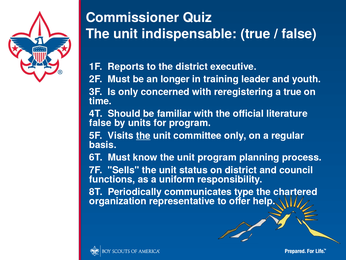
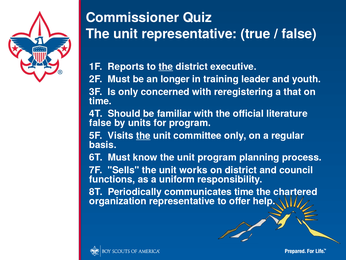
unit indispensable: indispensable -> representative (189, 34)
the underline: none -> present (166, 67)
a true: true -> that (292, 92)
status: status -> works (193, 170)
communicates type: type -> time (244, 192)
